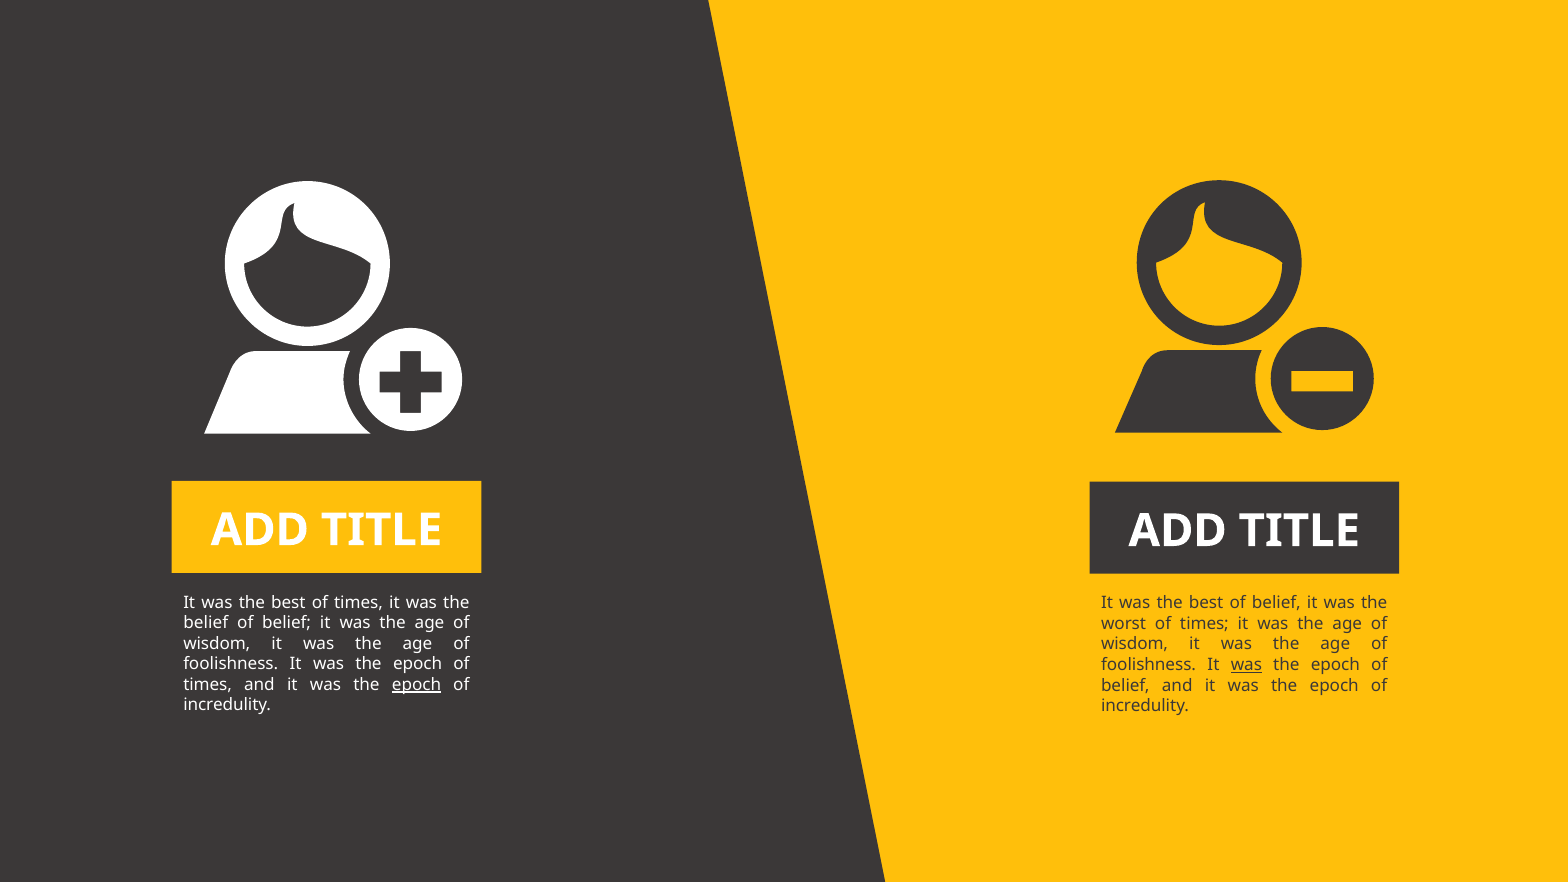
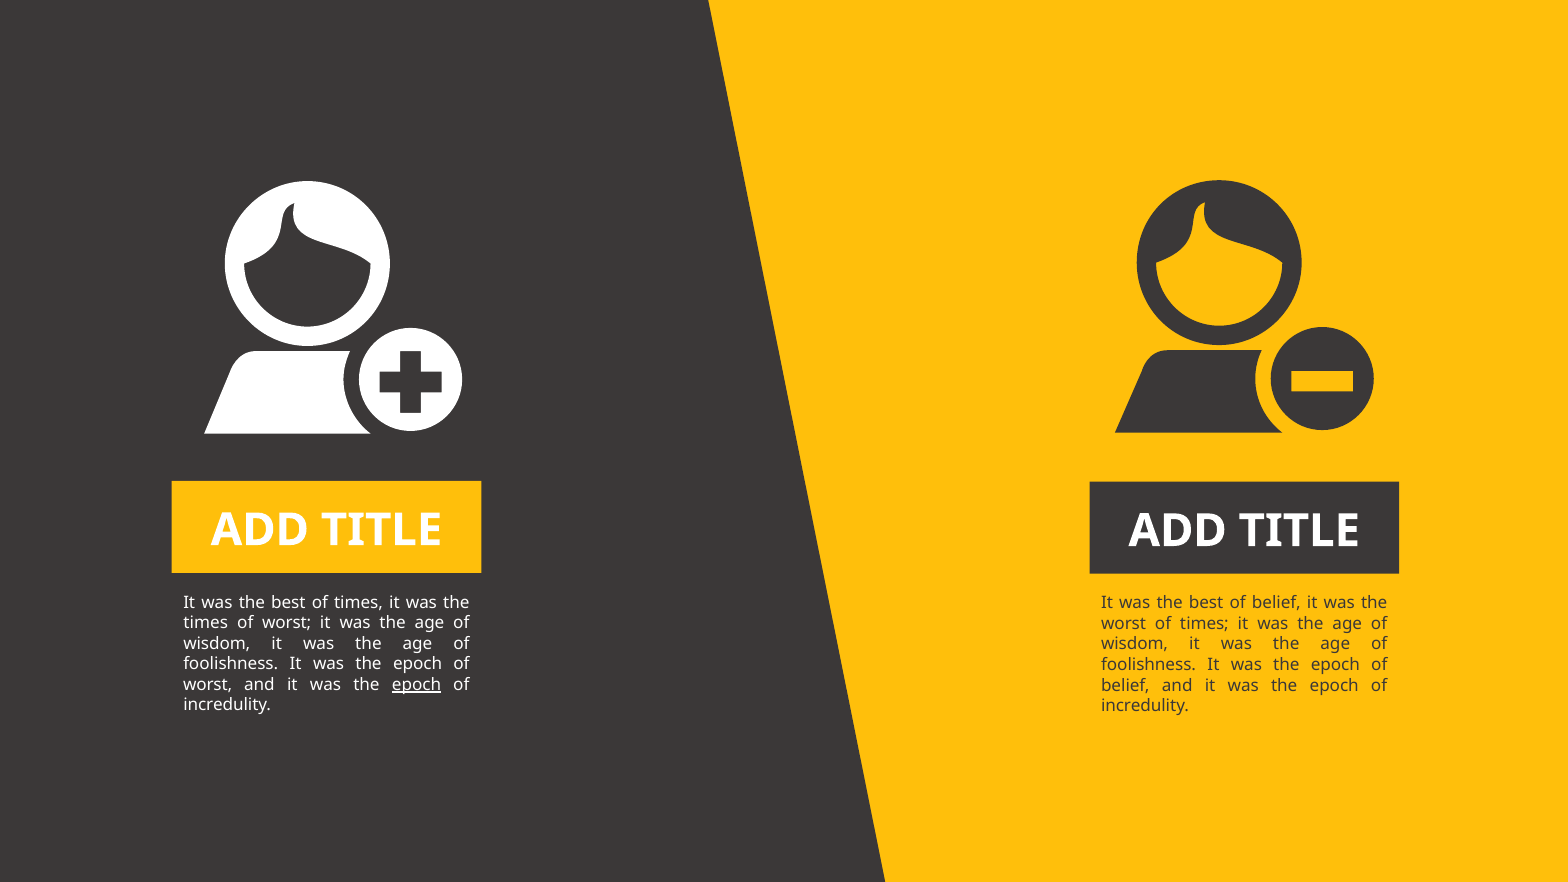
belief: belief -> times (206, 623)
belief: belief -> worst (287, 623)
was underline: present -> none (1246, 665)
times: times -> worst (208, 685)
